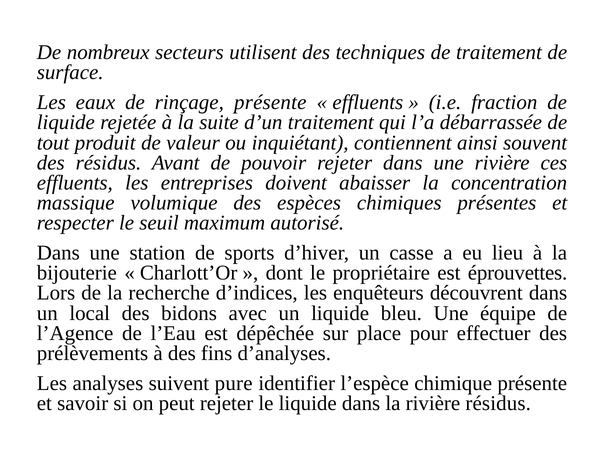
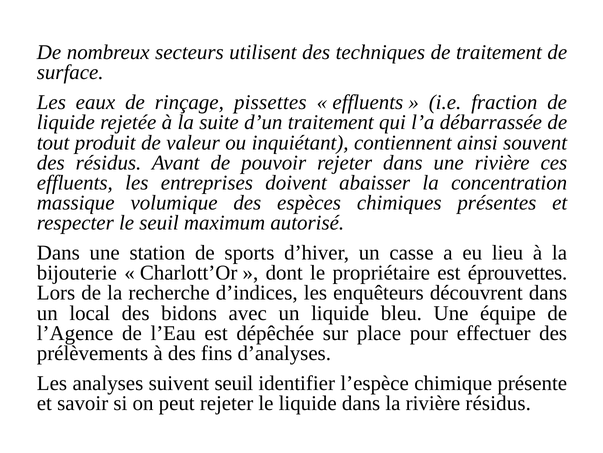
rinçage présente: présente -> pissettes (270, 102)
suivent pure: pure -> seuil (234, 383)
